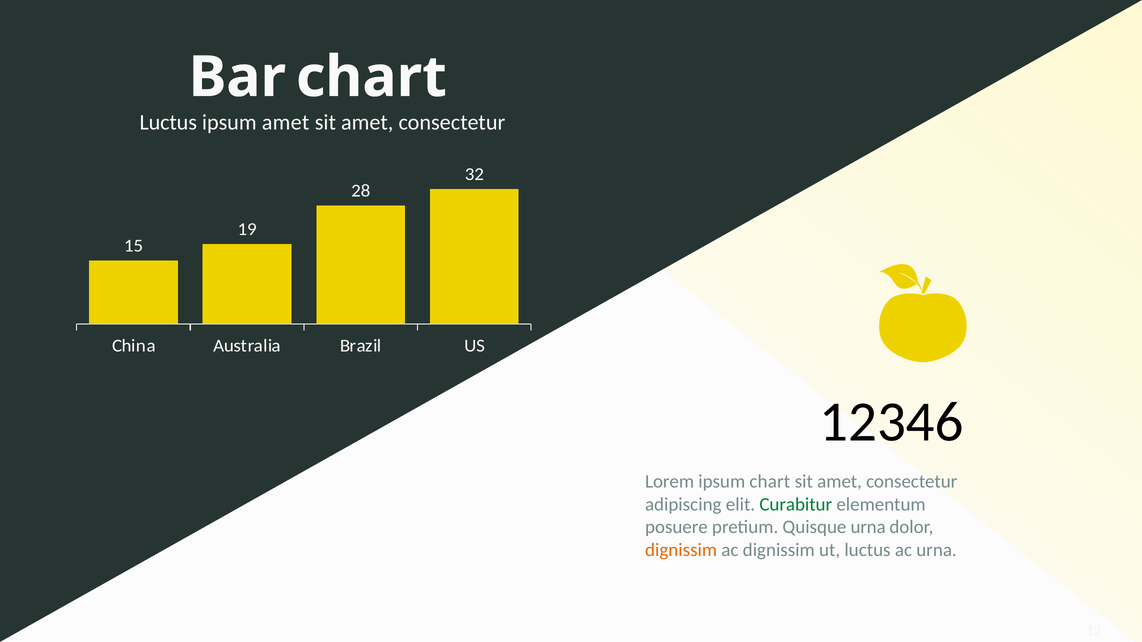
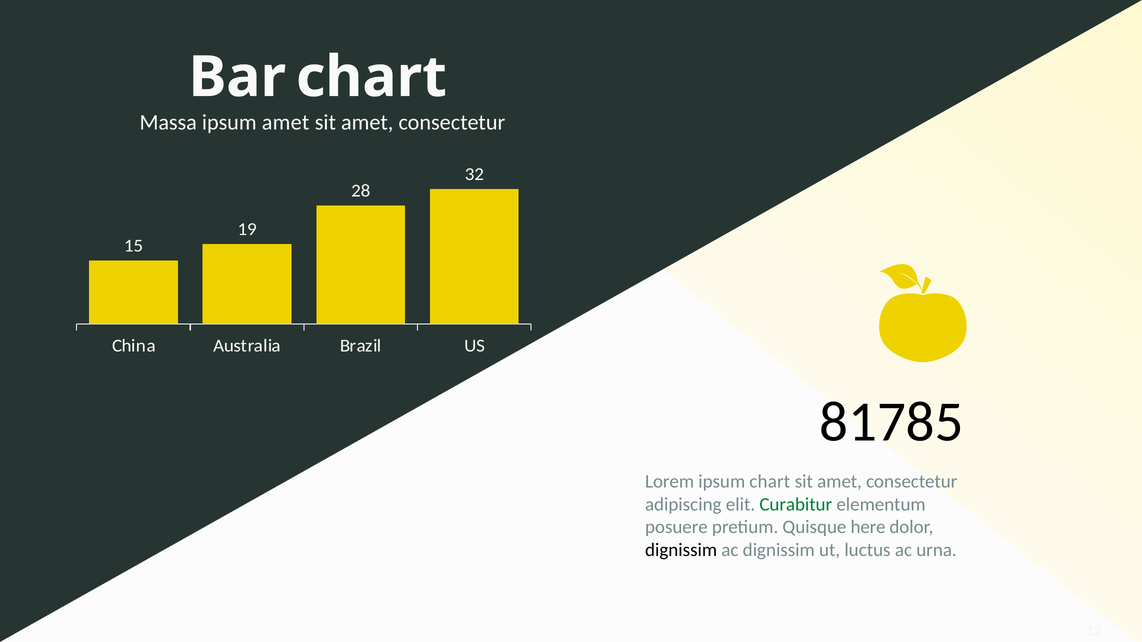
Luctus: Luctus -> Massa (168, 122)
12346: 12346 -> 81785 (891, 422)
Quisque urna: urna -> here (868, 527)
dignissim colour: orange -> black (681, 550)
